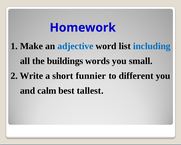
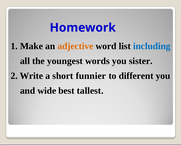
adjective colour: blue -> orange (75, 46)
buildings: buildings -> youngest (65, 61)
small: small -> sister (141, 61)
calm: calm -> wide (47, 91)
